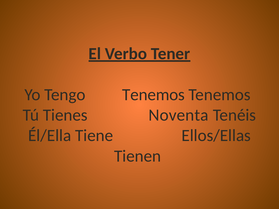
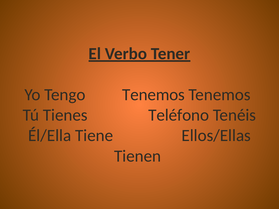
Noventa: Noventa -> Teléfono (179, 115)
